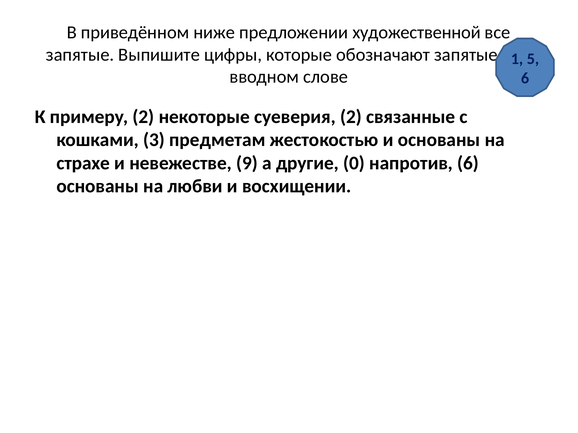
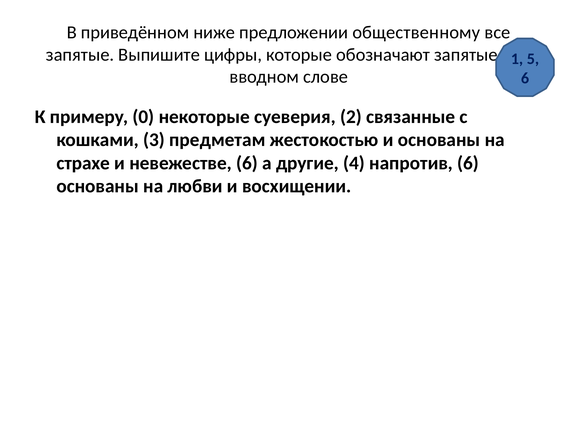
художественной: художественной -> общественному (416, 33)
примеру 2: 2 -> 0 (143, 117)
невежестве 9: 9 -> 6 (247, 163)
0: 0 -> 4 (354, 163)
